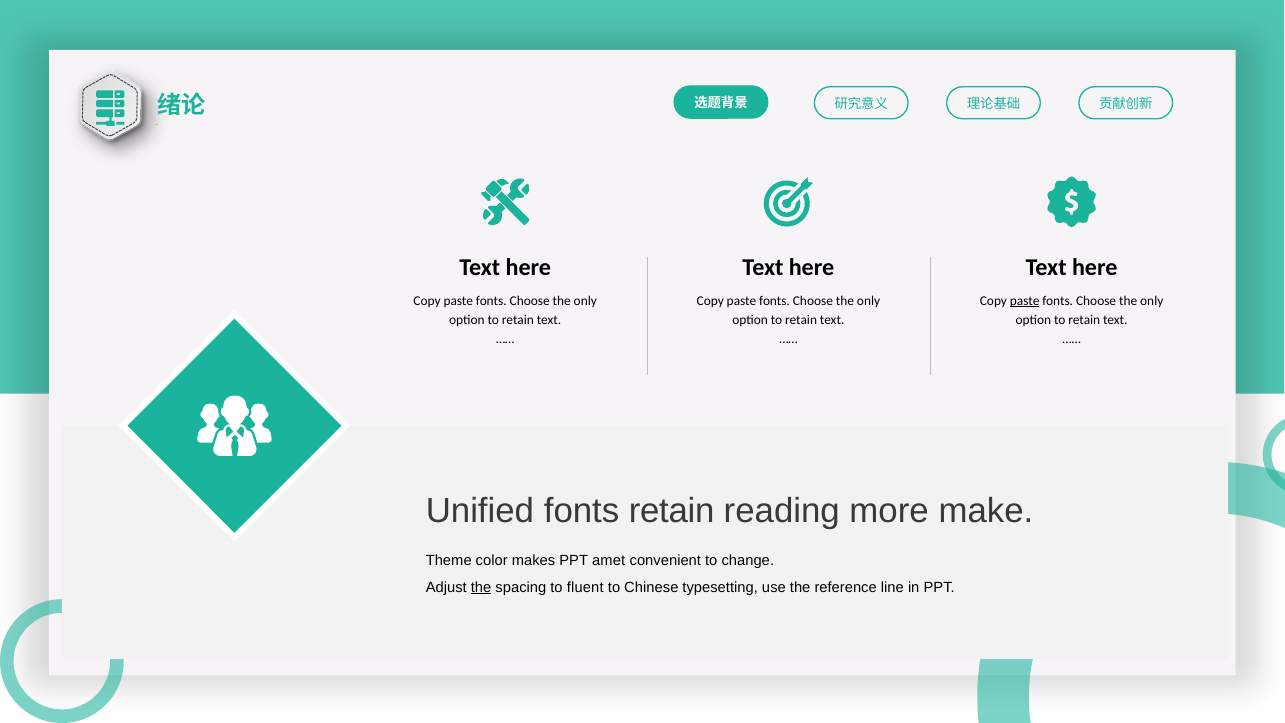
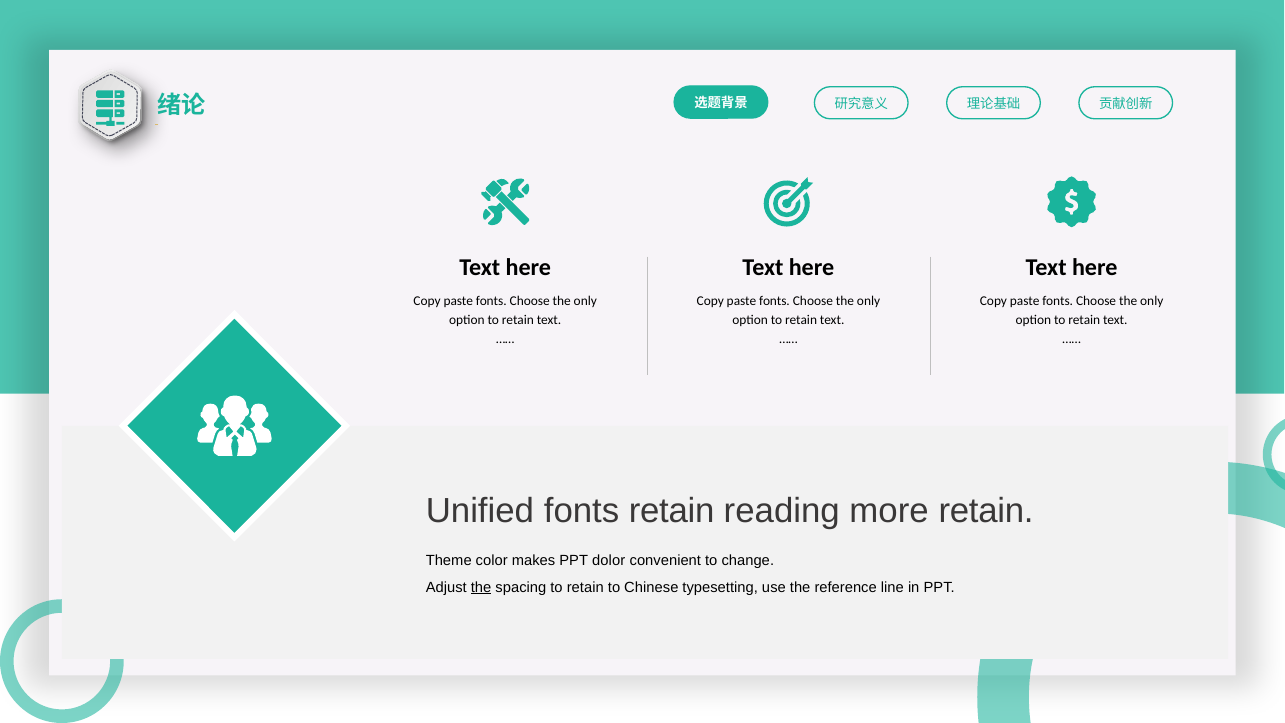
paste underline: present -> none (1025, 301)
more make: make -> retain (986, 511)
amet: amet -> dolor (609, 561)
spacing to fluent: fluent -> retain (585, 587)
